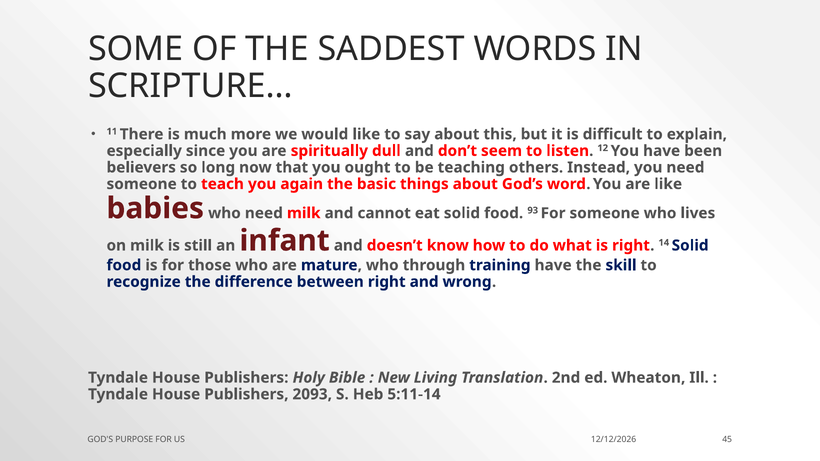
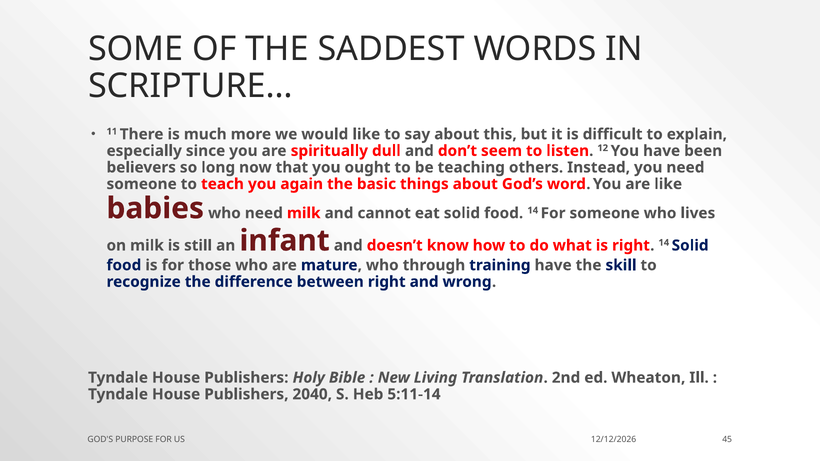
food 93: 93 -> 14 (533, 211)
2093: 2093 -> 2040 (312, 395)
